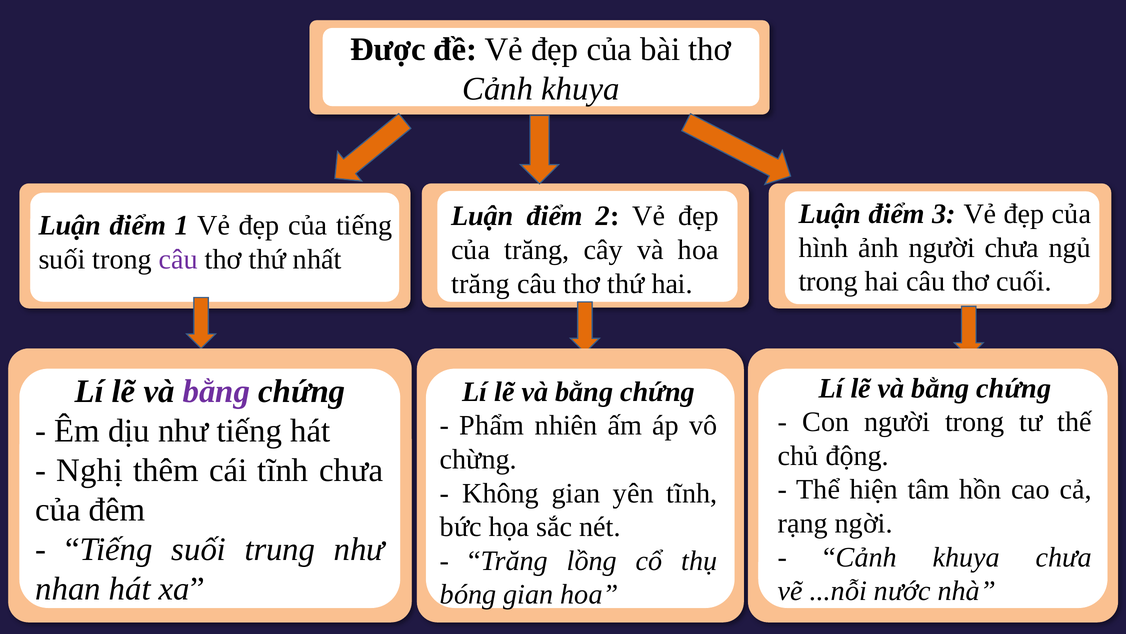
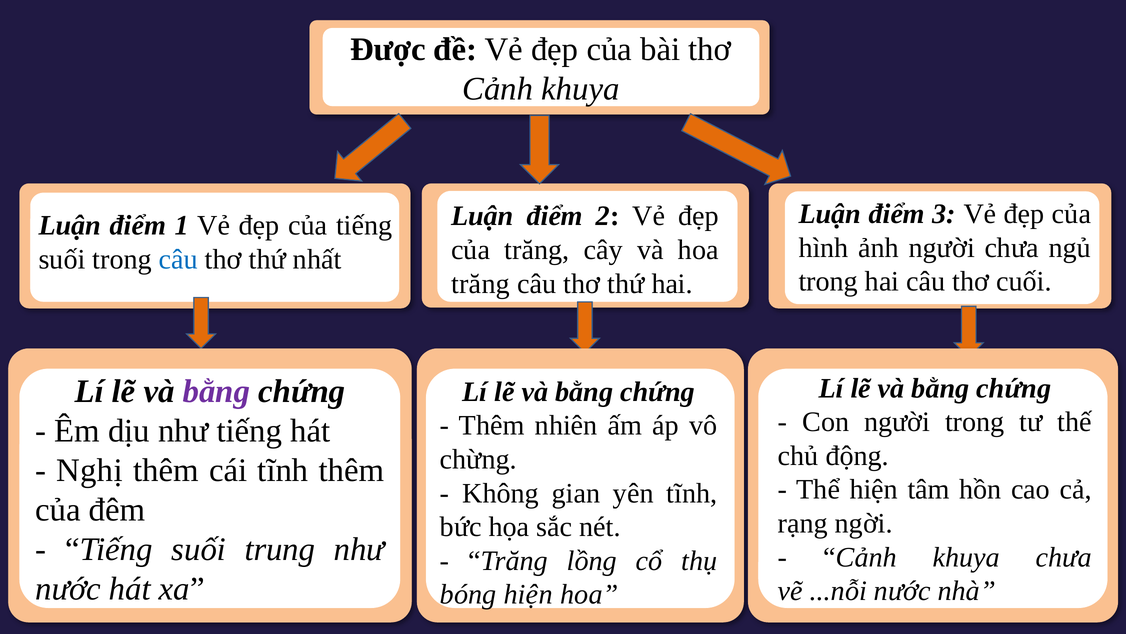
câu colour: purple -> blue (178, 259)
Phẩm: Phẩm -> Thêm (492, 425)
tĩnh chưa: chưa -> thêm (351, 470)
nhan: nhan -> nước (68, 588)
bóng gian: gian -> hiện (528, 594)
